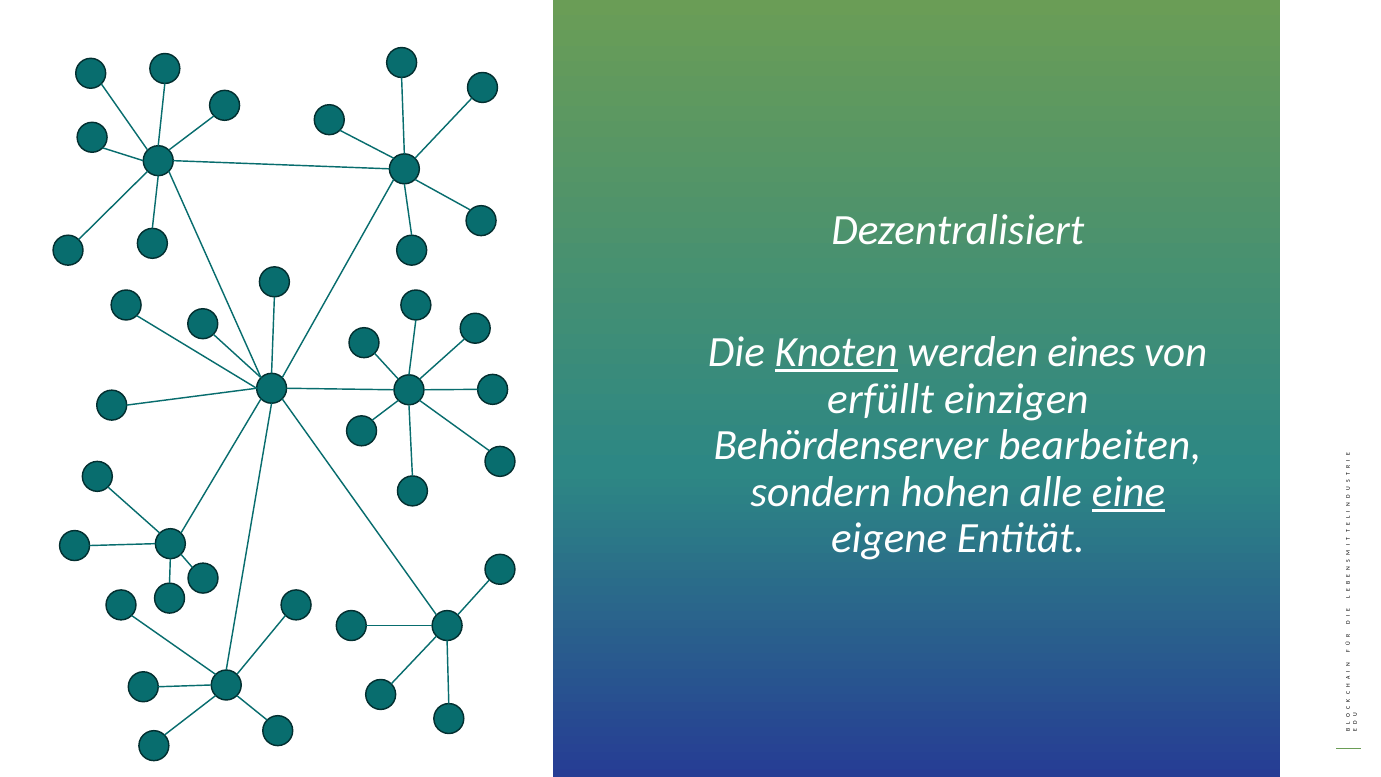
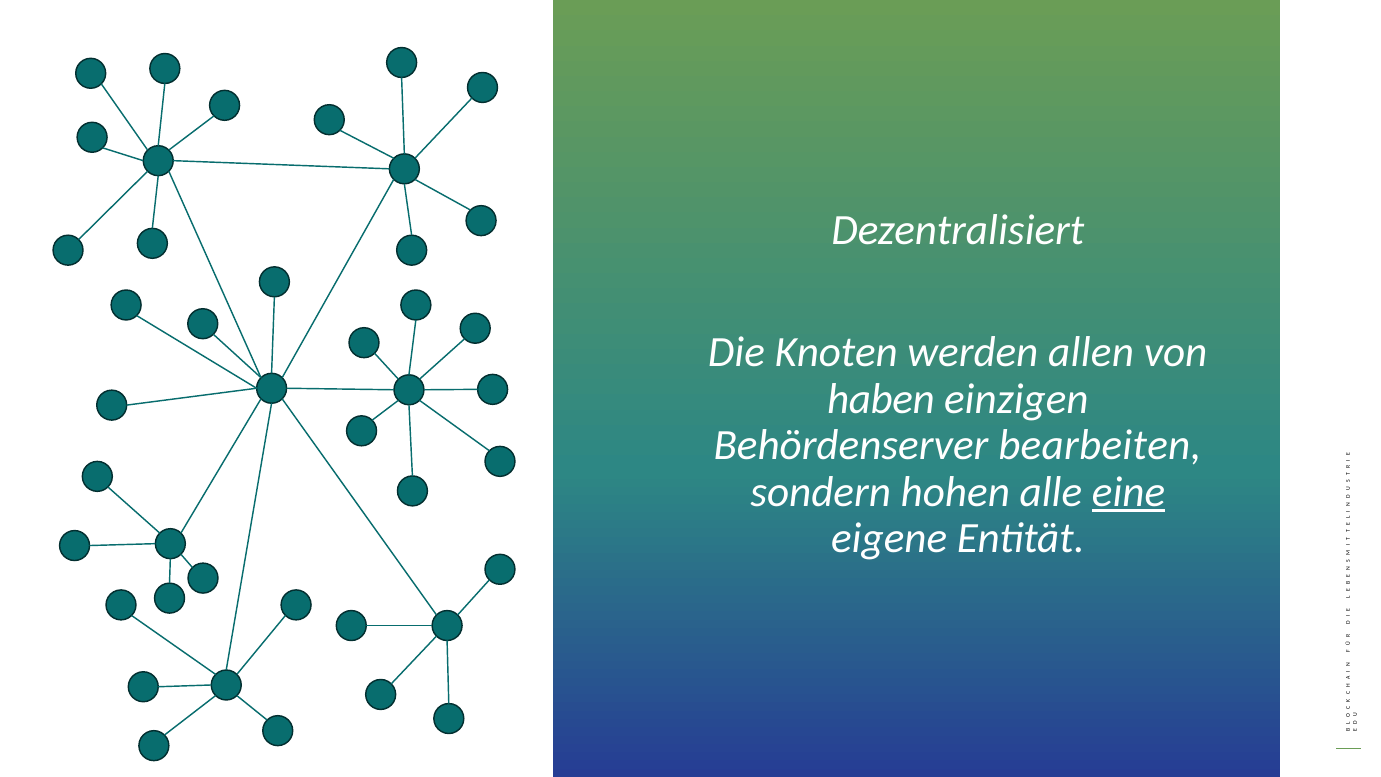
Knoten underline: present -> none (836, 352)
eines: eines -> allen (1091, 352)
erfüllt: erfüllt -> haben (881, 399)
